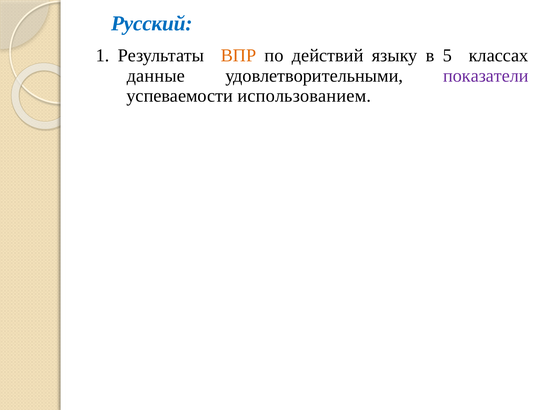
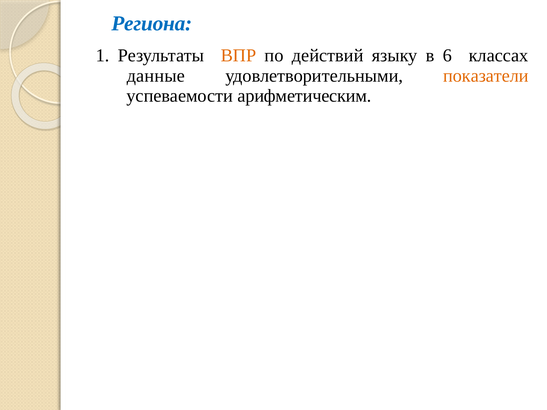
Русский: Русский -> Региона (152, 24)
5: 5 -> 6 (447, 56)
показатели colour: purple -> orange (486, 76)
использованием: использованием -> арифметическим (304, 96)
